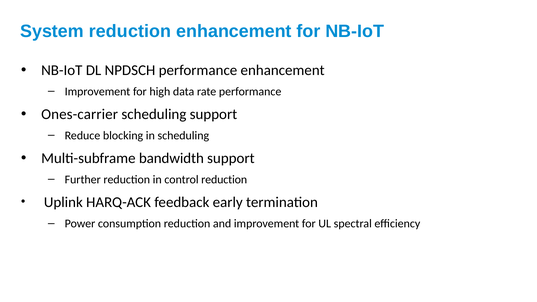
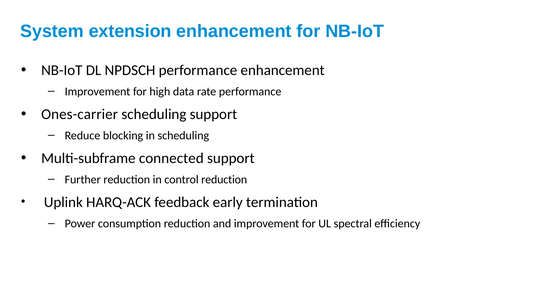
System reduction: reduction -> extension (130, 31)
bandwidth: bandwidth -> connected (171, 158)
